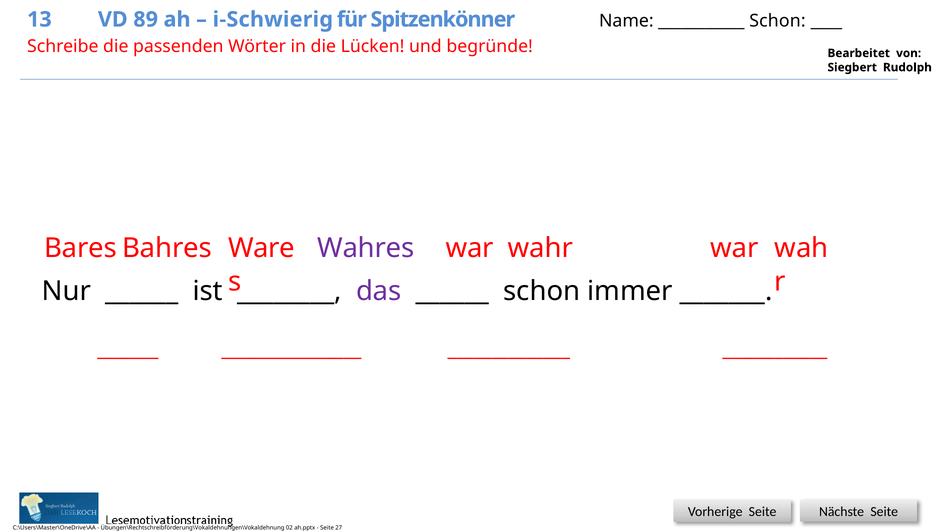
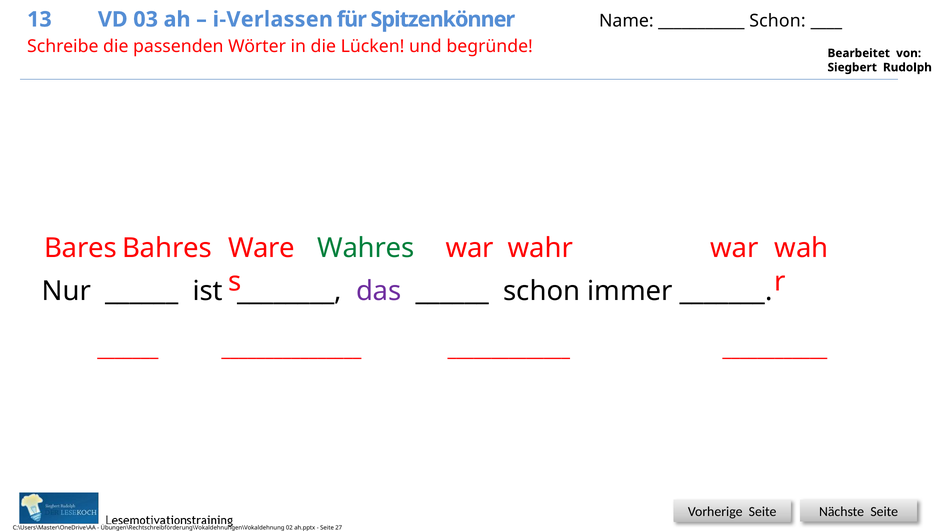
89: 89 -> 03 (146, 19)
i-Schwierig: i-Schwierig -> i-Verlassen (273, 19)
Wahres colour: purple -> green (366, 248)
